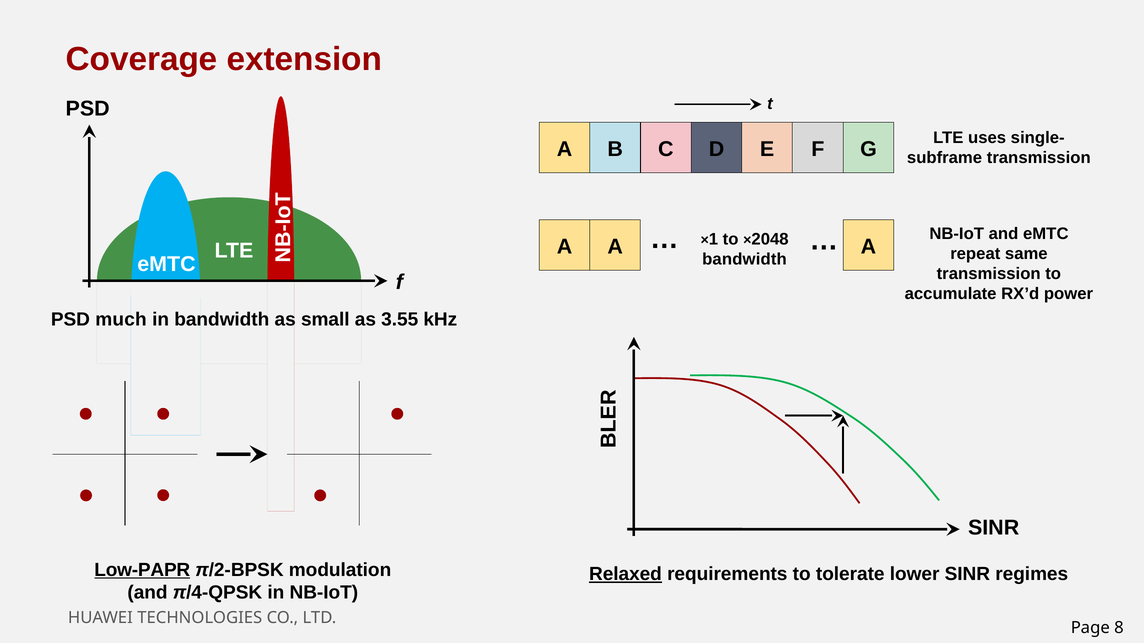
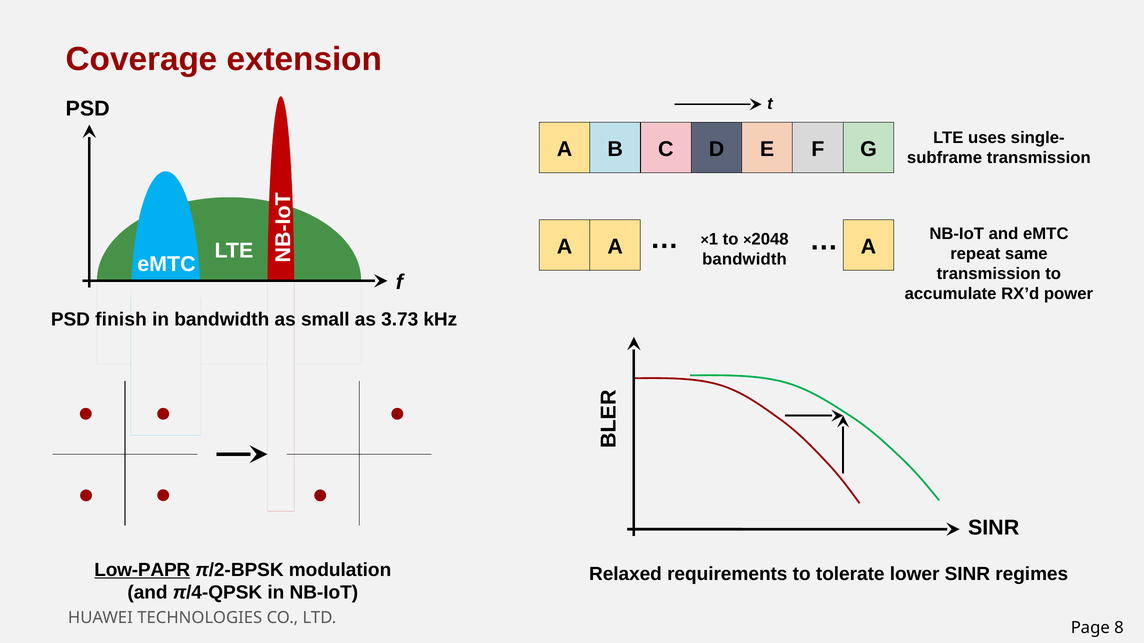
much: much -> finish (121, 319)
3.55: 3.55 -> 3.73 (400, 319)
Relaxed underline: present -> none (625, 574)
